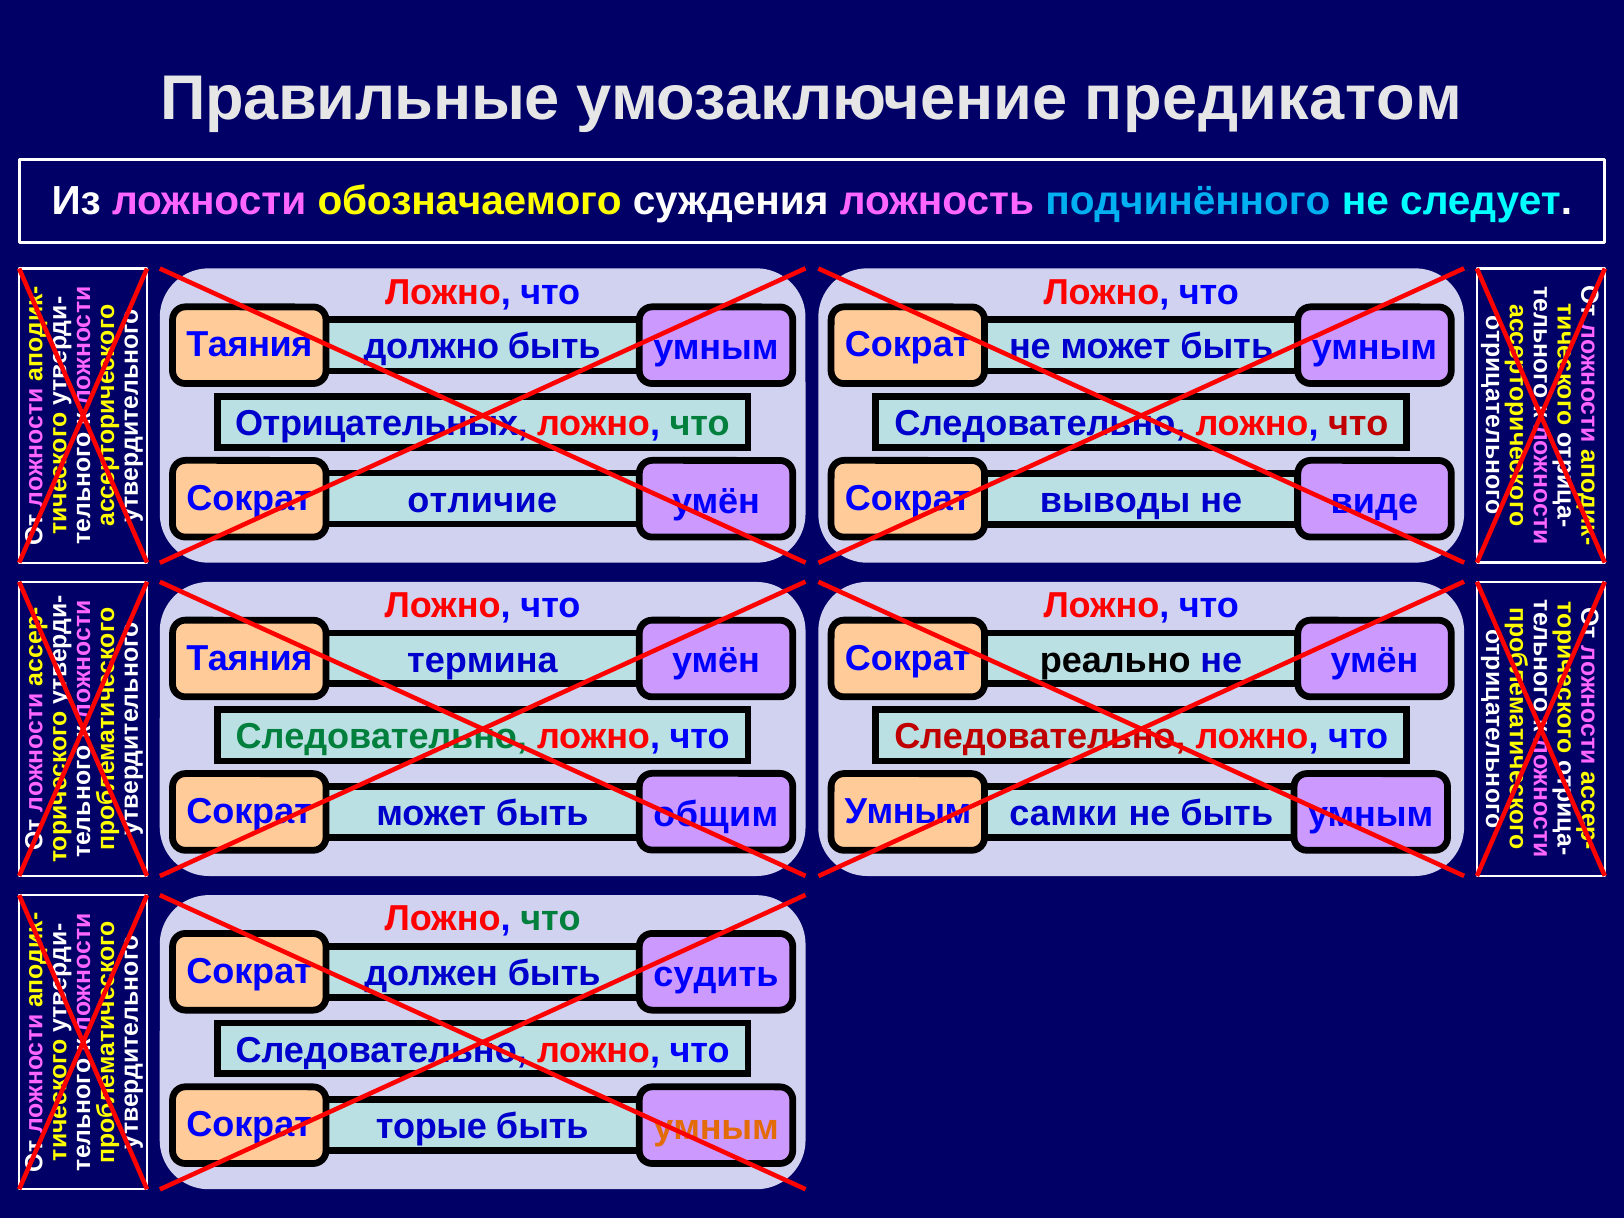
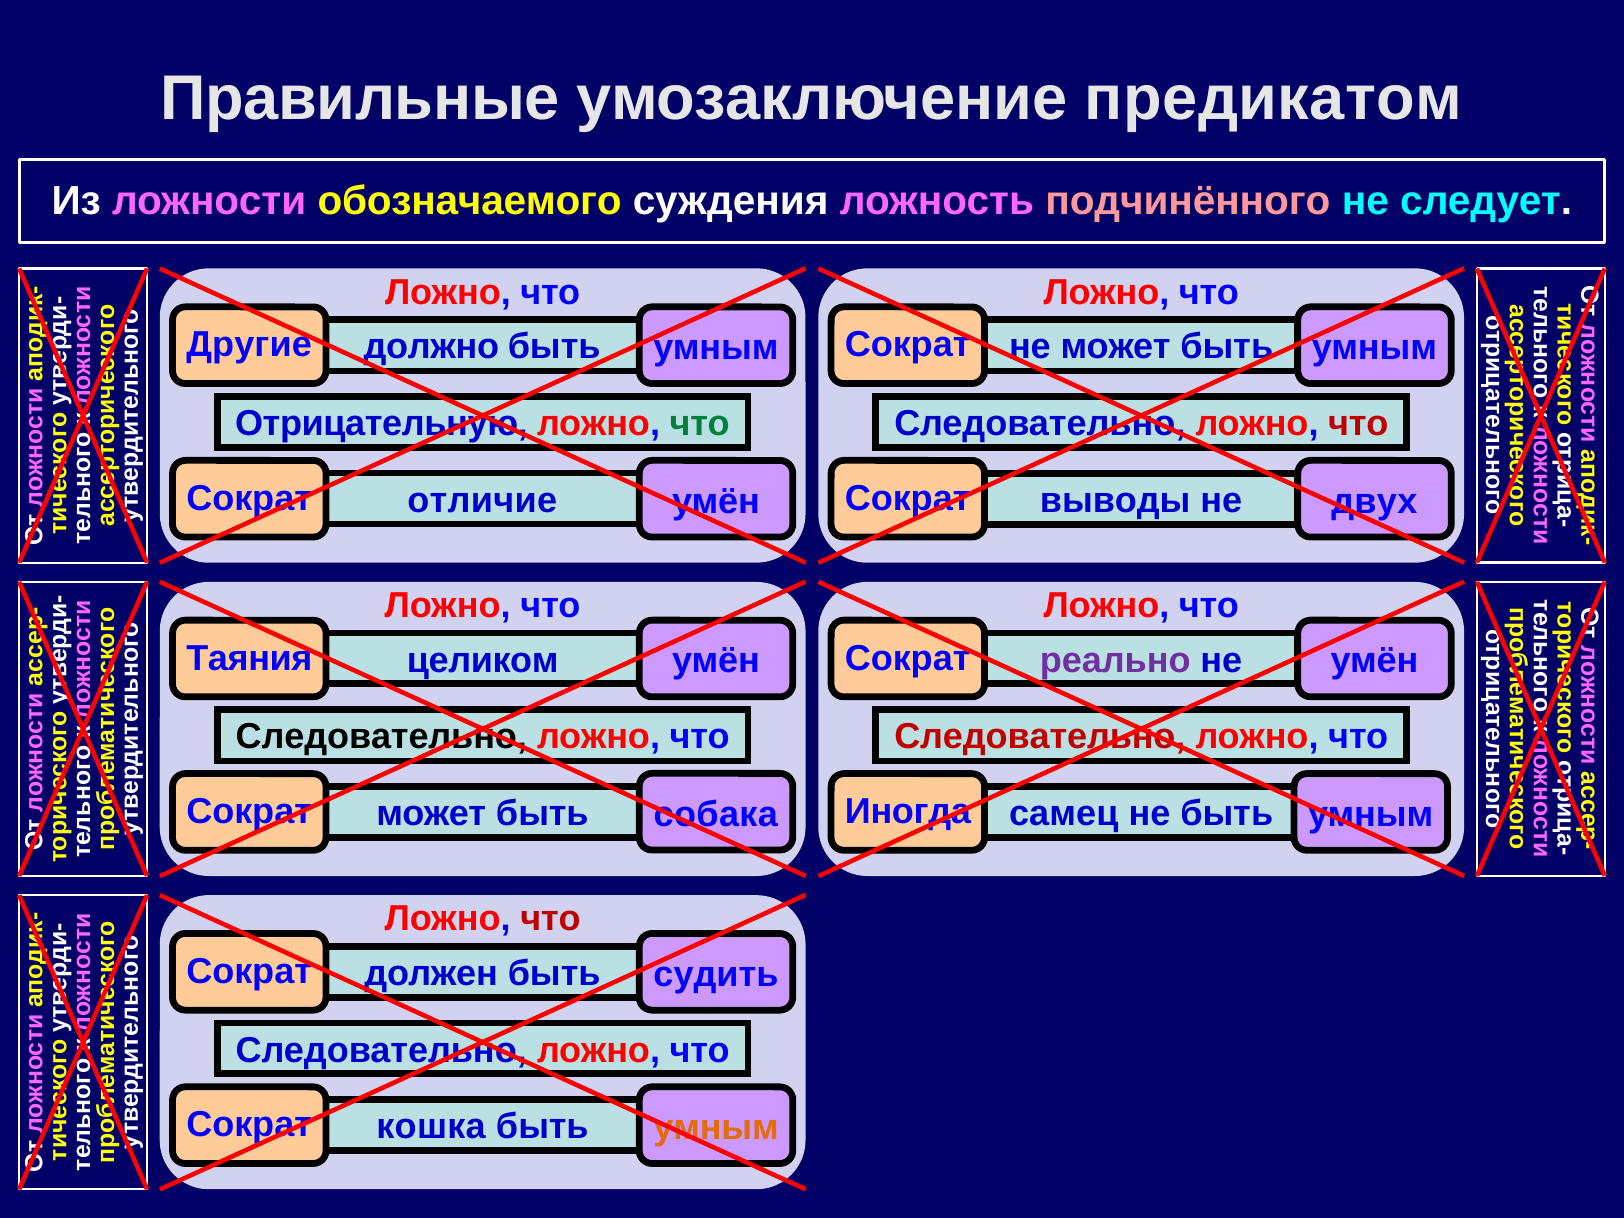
подчинённого colour: light blue -> pink (1188, 201)
Таяния: Таяния -> Другие (249, 345)
Отрицательных: Отрицательных -> Отрицательную (381, 424)
виде: виде -> двух (1374, 501)
термина: термина -> целиком (483, 660)
реально colour: black -> purple (1115, 660)
Следовательно colour: green -> black (381, 737)
Умным: Умным -> Иногда (908, 812)
самки: самки -> самец (1064, 814)
общим: общим -> собака (716, 814)
что colour: green -> red (550, 919)
торые: торые -> кошка (431, 1127)
